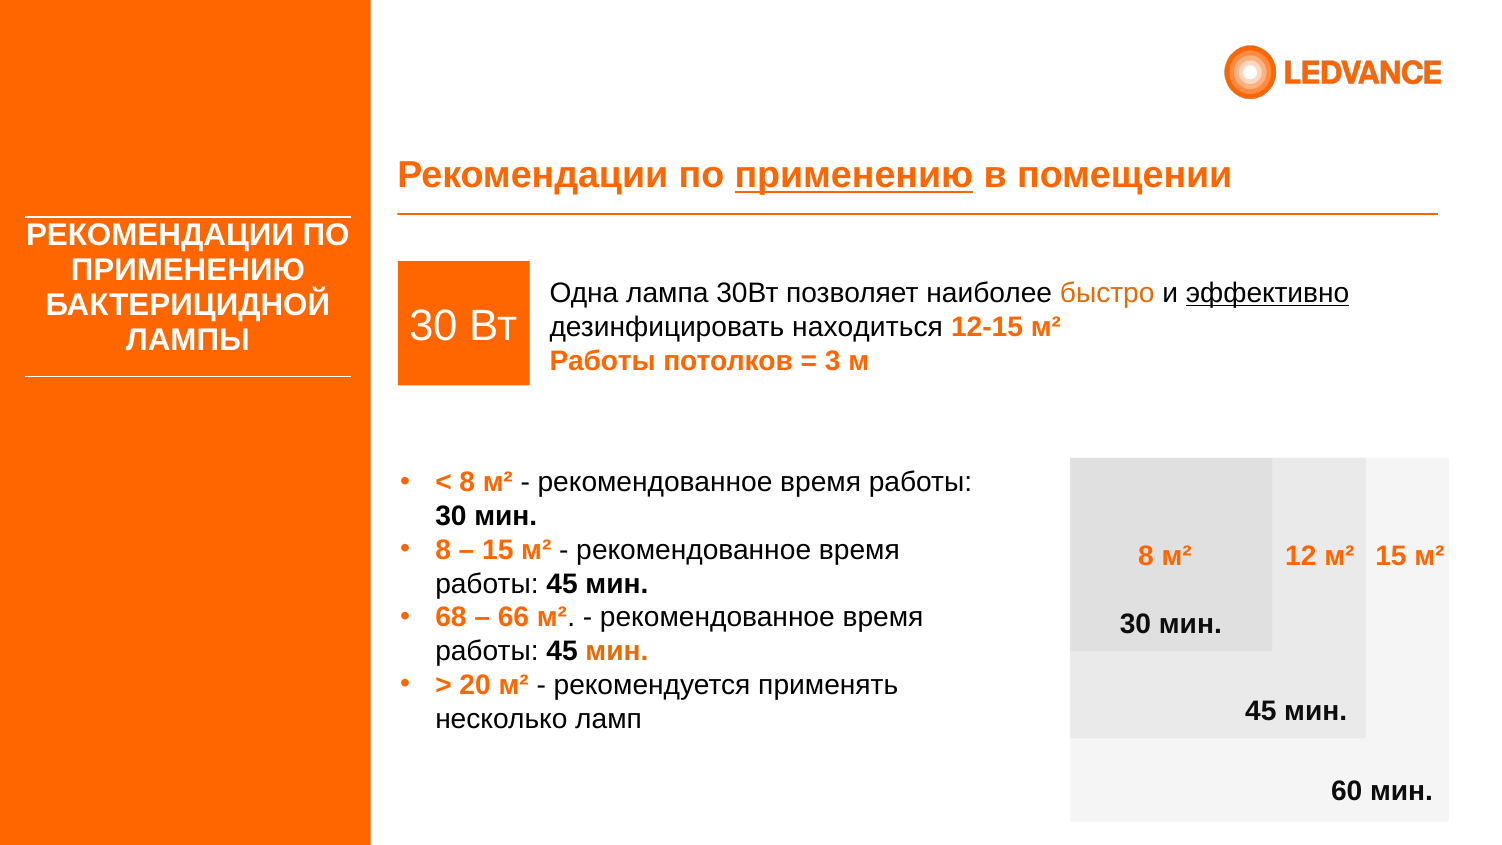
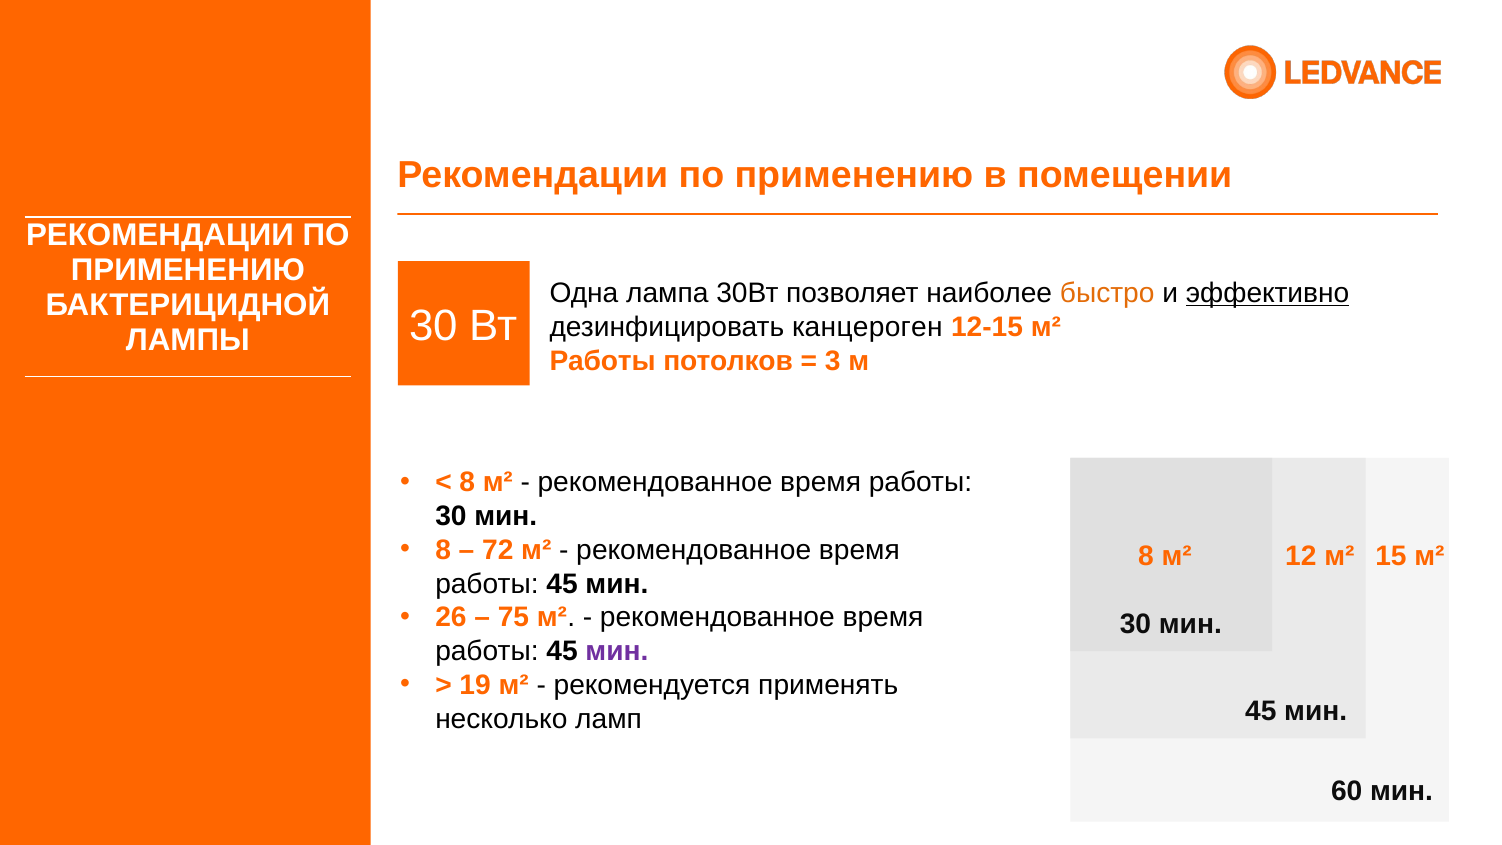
применению underline: present -> none (854, 175)
находиться: находиться -> канцероген (867, 327)
15: 15 -> 72 (498, 550)
68: 68 -> 26 (451, 617)
66: 66 -> 75 (513, 617)
мин colour: orange -> purple (617, 651)
20: 20 -> 19 (475, 685)
